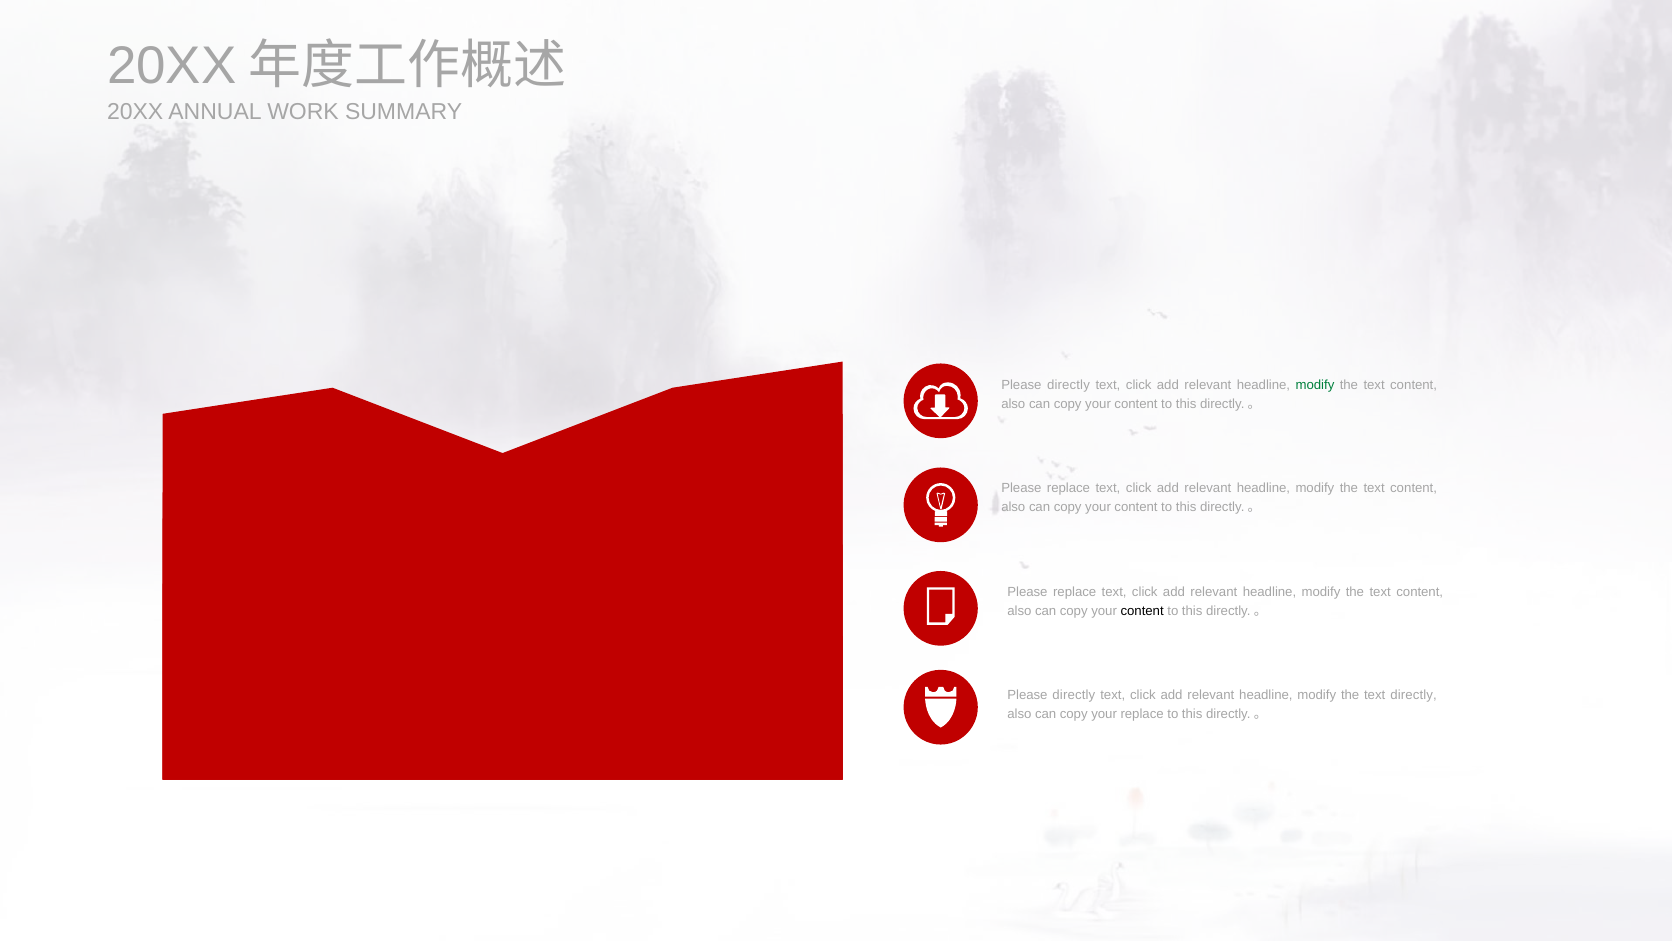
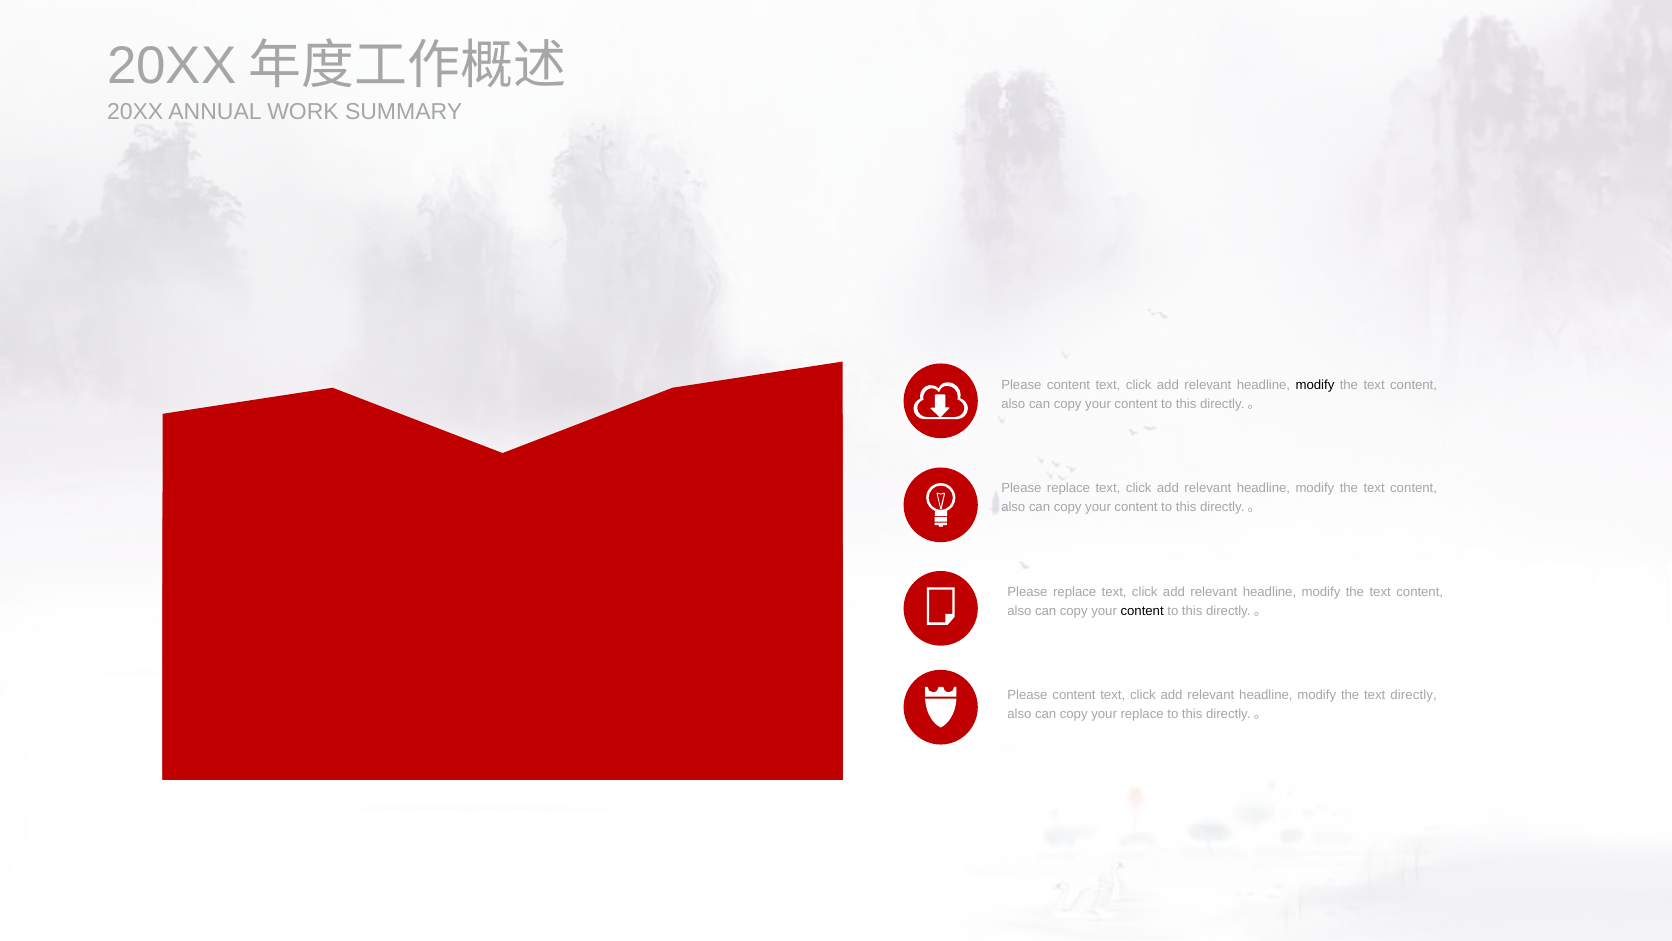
directly: directly -> content (1069, 385)
modify colour: green -> black (1315, 385)
directly: directly -> content (1074, 695)
